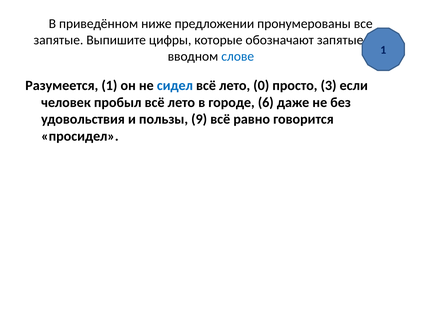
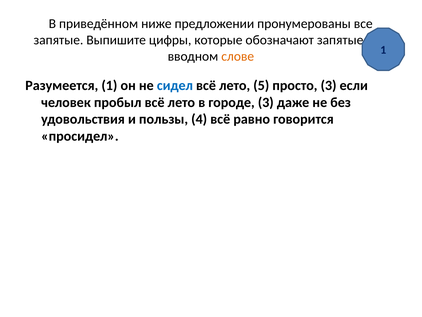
слове colour: blue -> orange (238, 56)
0: 0 -> 5 (261, 85)
городе 6: 6 -> 3 (266, 102)
9: 9 -> 4 (199, 119)
